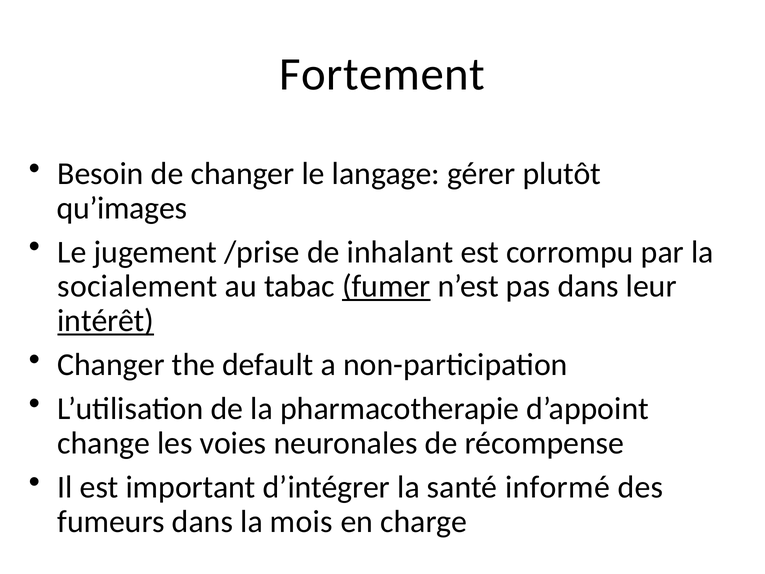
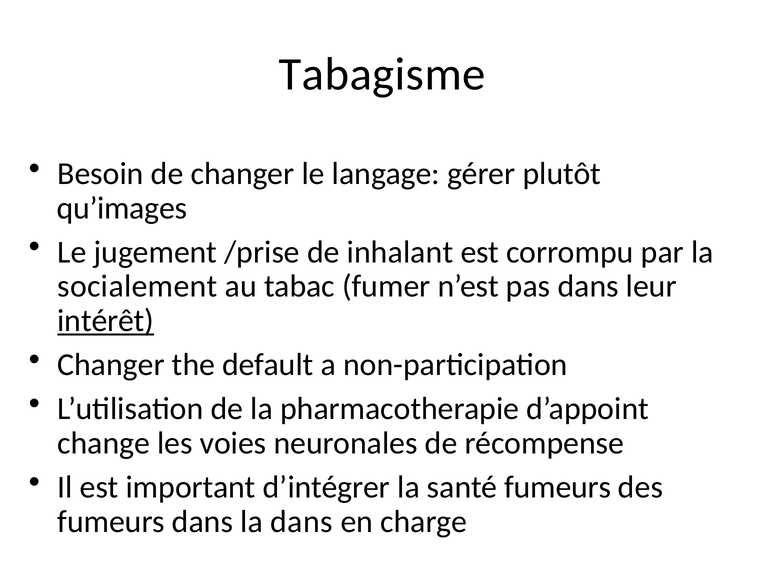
Fortement: Fortement -> Tabagisme (382, 74)
fumer underline: present -> none (386, 286)
santé informé: informé -> fumeurs (558, 487)
la mois: mois -> dans (301, 521)
